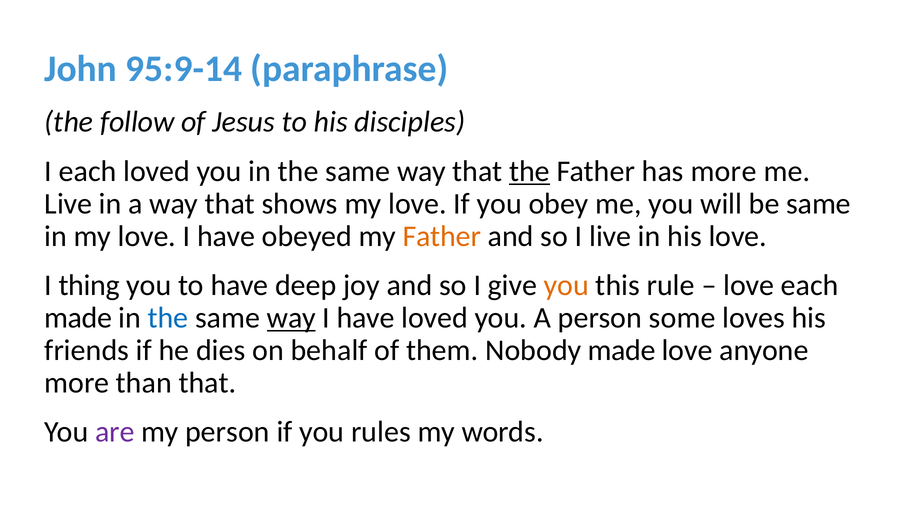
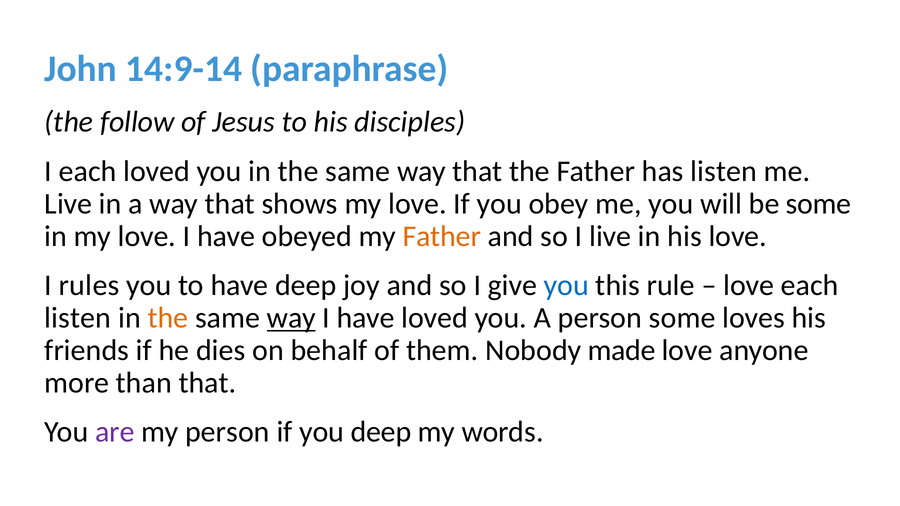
95:9-14: 95:9-14 -> 14:9-14 (184, 69)
the underline: present -> none (530, 171)
has more: more -> listen (724, 171)
be same: same -> some (819, 204)
thing: thing -> rules (89, 286)
you colour: orange -> blue (566, 286)
made: made -> listen (78, 318)
the colour: blue -> orange (168, 318)
you rules: rules -> deep (381, 432)
